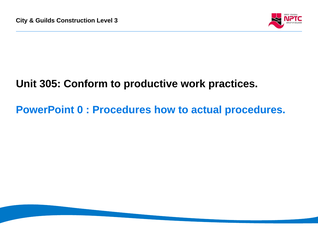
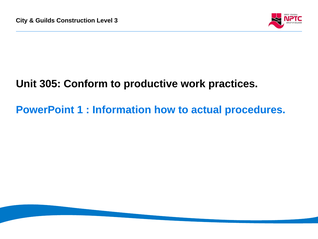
0: 0 -> 1 (80, 110)
Procedures: Procedures -> Information (122, 110)
